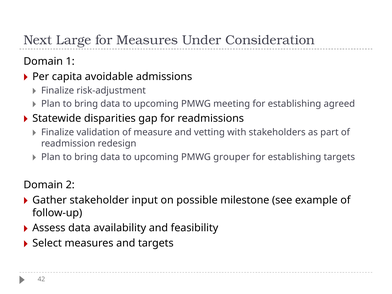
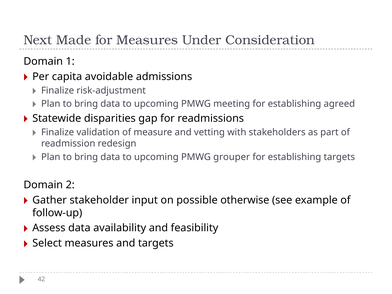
Large: Large -> Made (74, 40)
milestone: milestone -> otherwise (245, 200)
